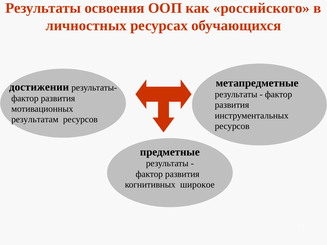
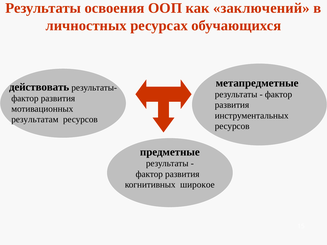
российского: российского -> заключений (261, 8)
достижении: достижении -> действовать (39, 87)
